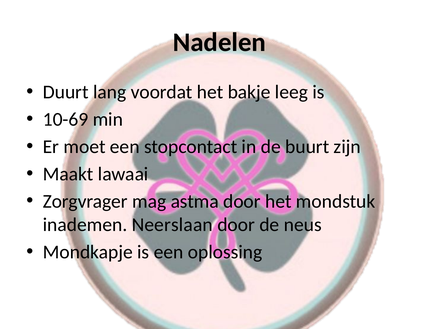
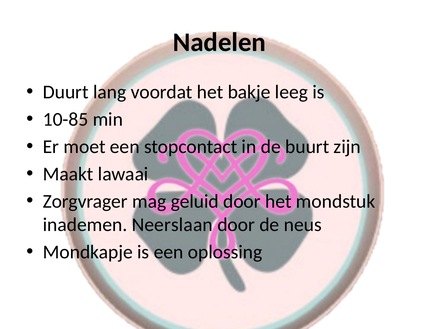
10-69: 10-69 -> 10-85 (66, 119)
astma: astma -> geluid (195, 201)
